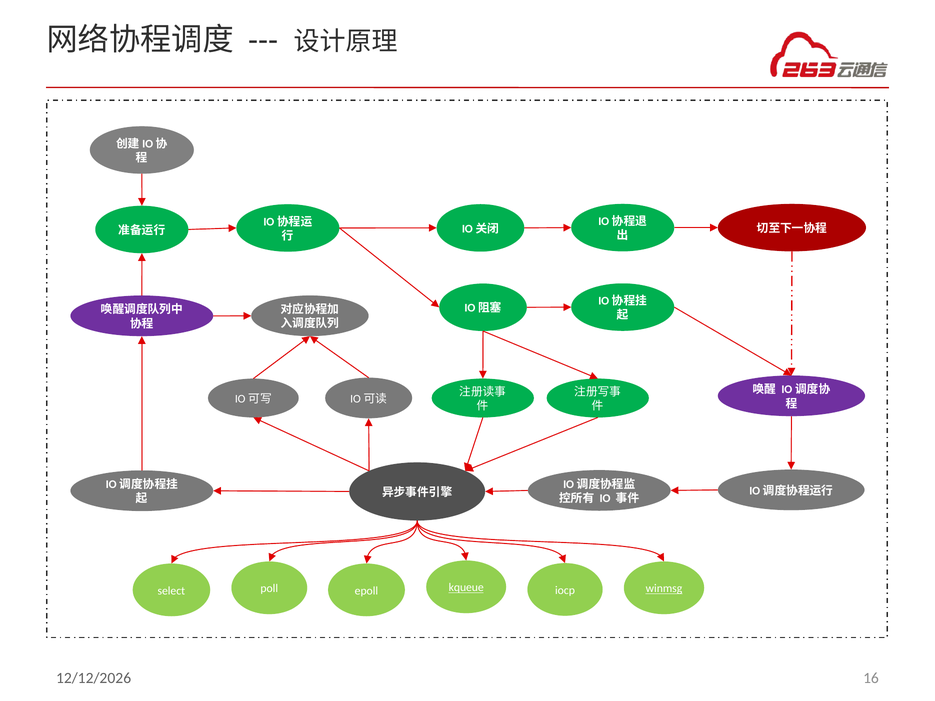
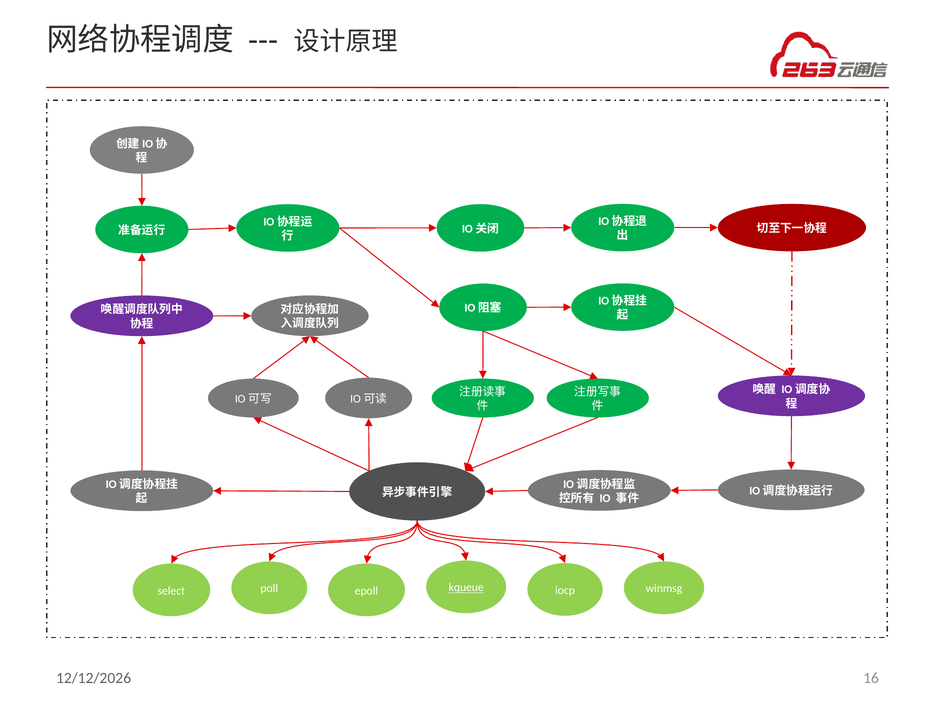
winmsg underline: present -> none (664, 589)
